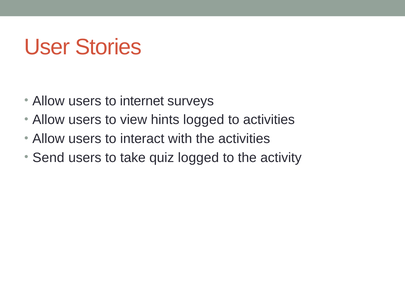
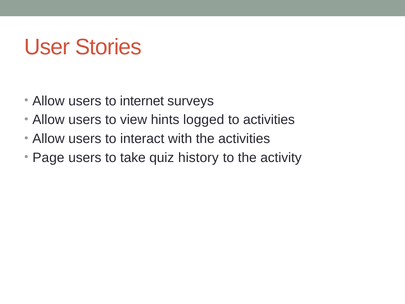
Send: Send -> Page (48, 158)
quiz logged: logged -> history (198, 158)
